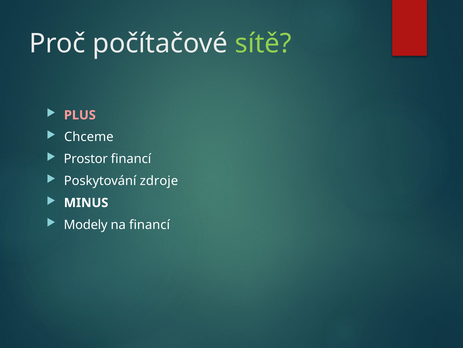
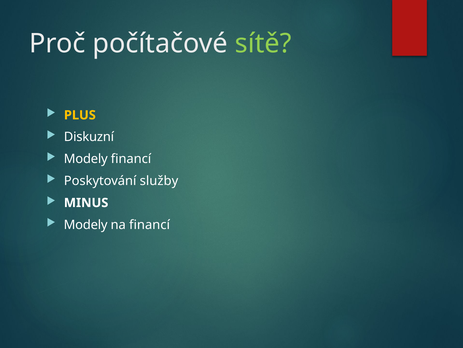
PLUS colour: pink -> yellow (80, 115)
Chceme: Chceme -> Diskuzní (89, 137)
Prostor: Prostor -> Modely (86, 159)
zdroje: zdroje -> služby (159, 181)
